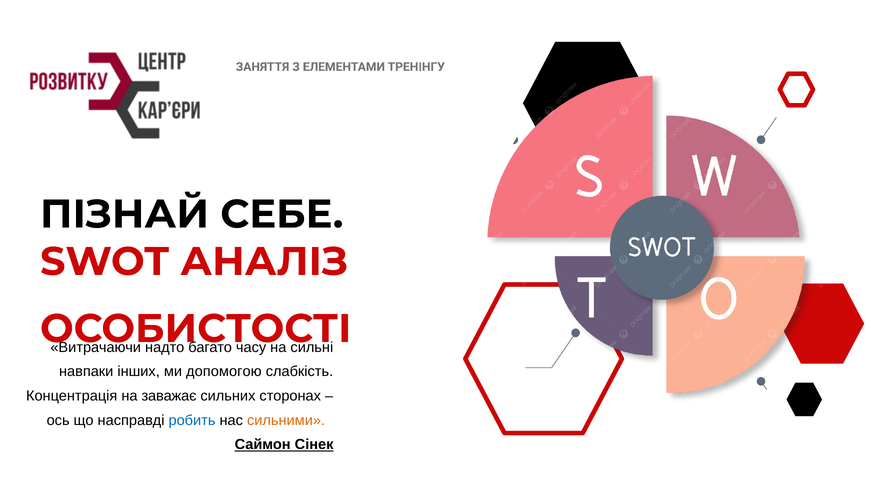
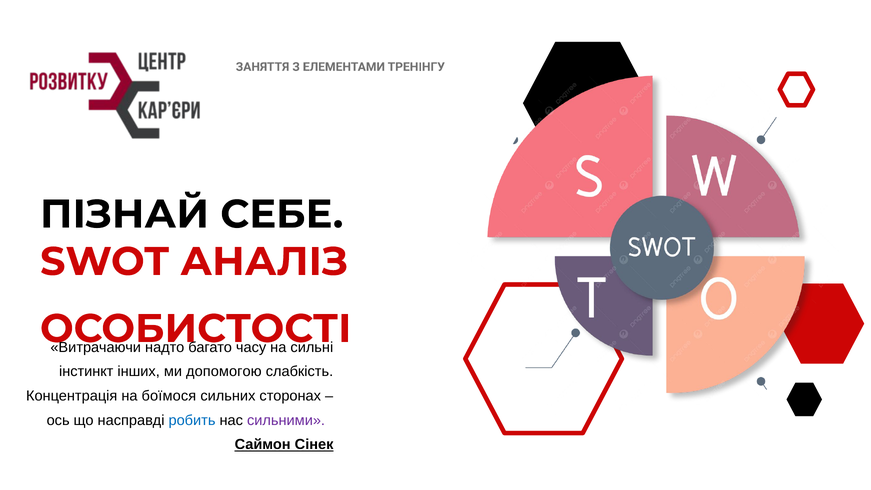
навпаки: навпаки -> інстинкт (86, 372)
заважає: заважає -> боїмося (169, 396)
сильними colour: orange -> purple (286, 420)
